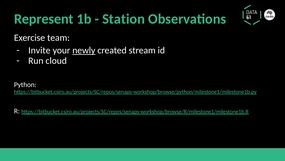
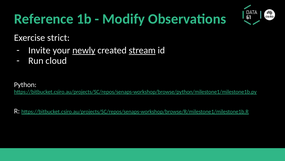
Represent: Represent -> Reference (44, 19)
Station: Station -> Modify (124, 19)
team: team -> strict (58, 38)
stream underline: none -> present (142, 50)
